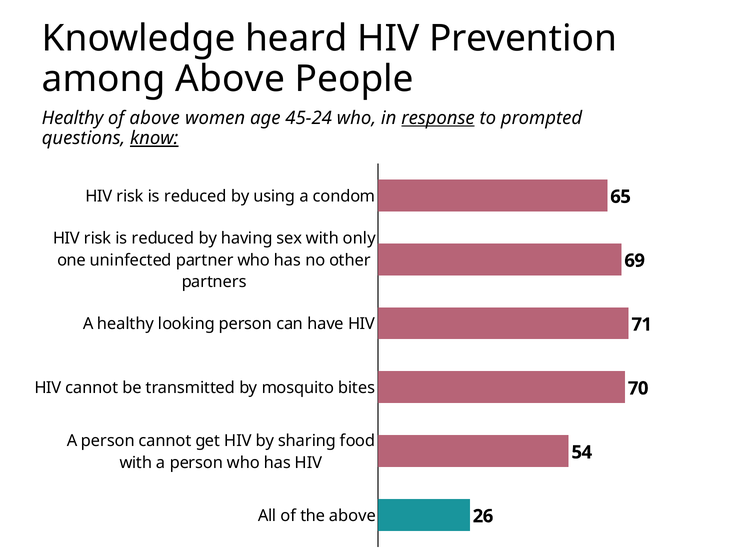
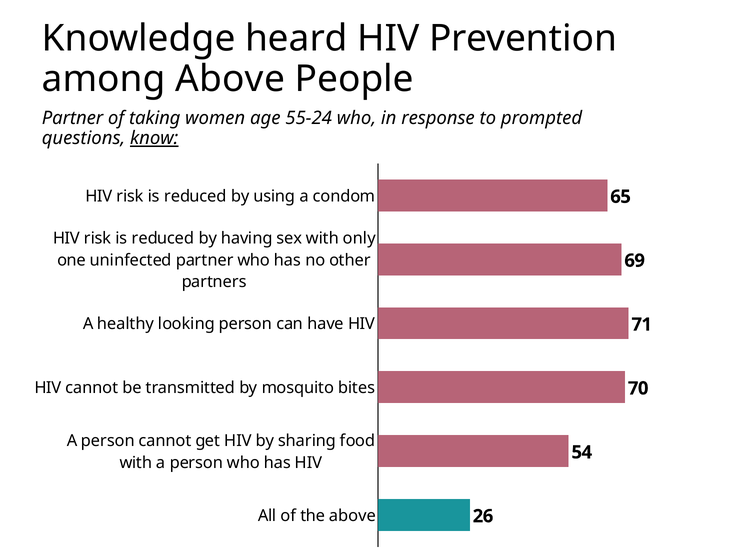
Healthy: Healthy -> Partner (72, 118)
of above: above -> taking (155, 118)
45-24: 45-24 -> 55-24 (309, 118)
response underline: present -> none (438, 118)
